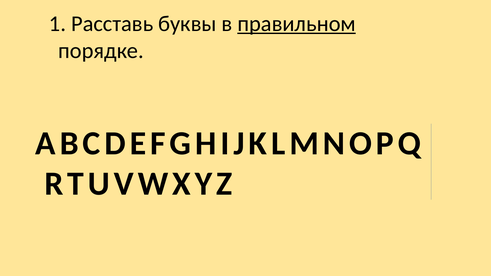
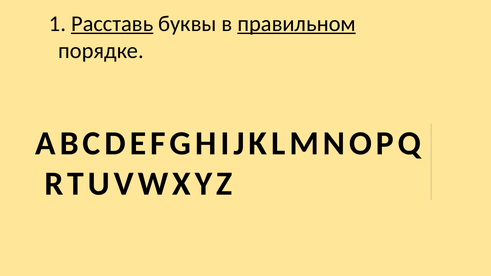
Расставь underline: none -> present (112, 24)
